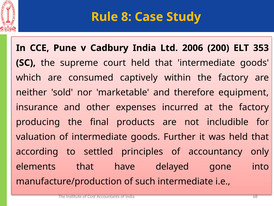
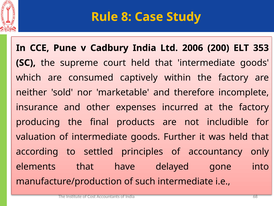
equipment: equipment -> incomplete (244, 92)
